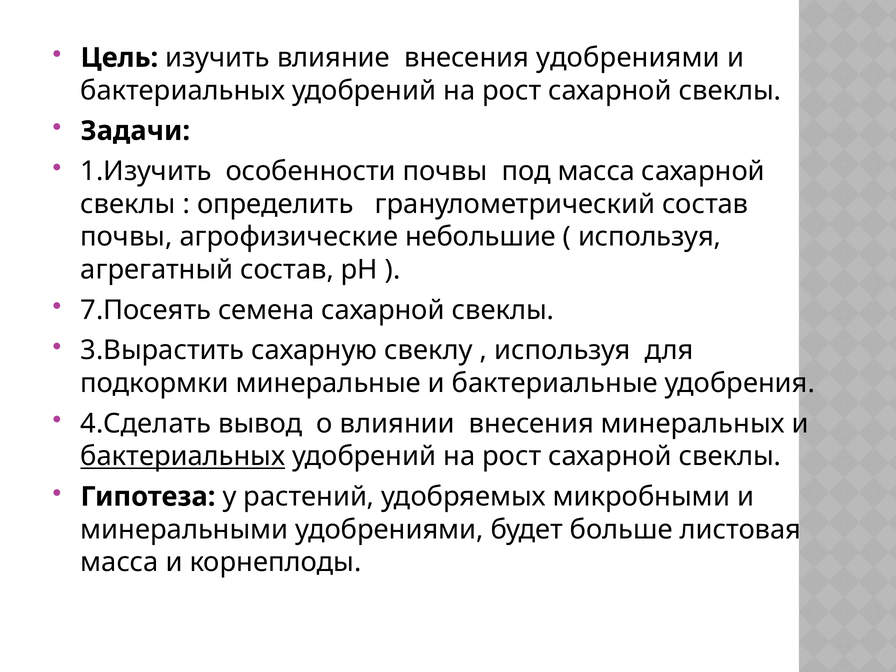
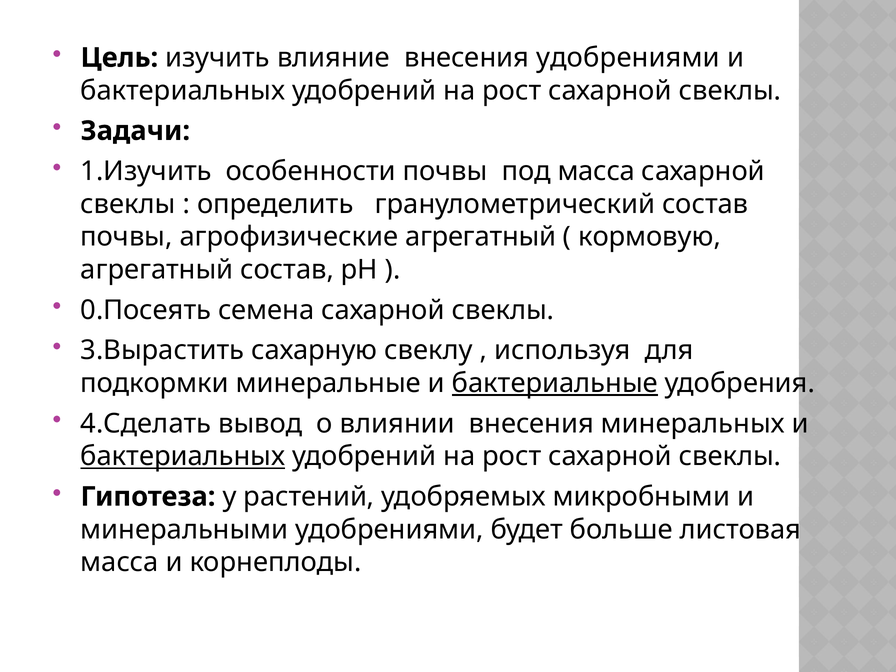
агрофизические небольшие: небольшие -> агрегатный (481, 237)
используя: используя -> кормовую (649, 237)
7.Посеять: 7.Посеять -> 0.Посеять (146, 310)
бактериальные underline: none -> present (555, 383)
